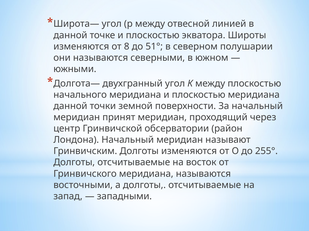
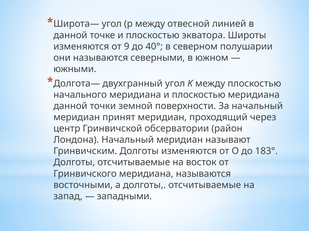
8: 8 -> 9 (127, 47)
51°: 51° -> 40° (154, 47)
255°: 255° -> 183° (266, 152)
